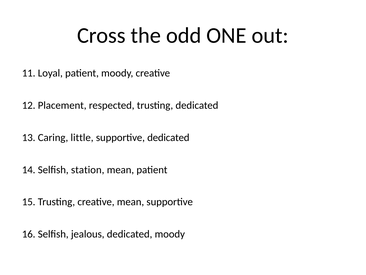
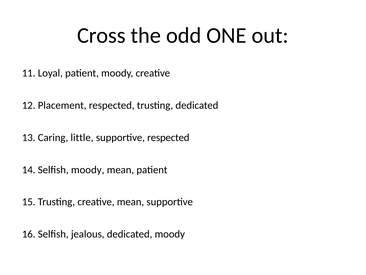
supportive dedicated: dedicated -> respected (168, 137)
Selfish station: station -> moody (88, 169)
